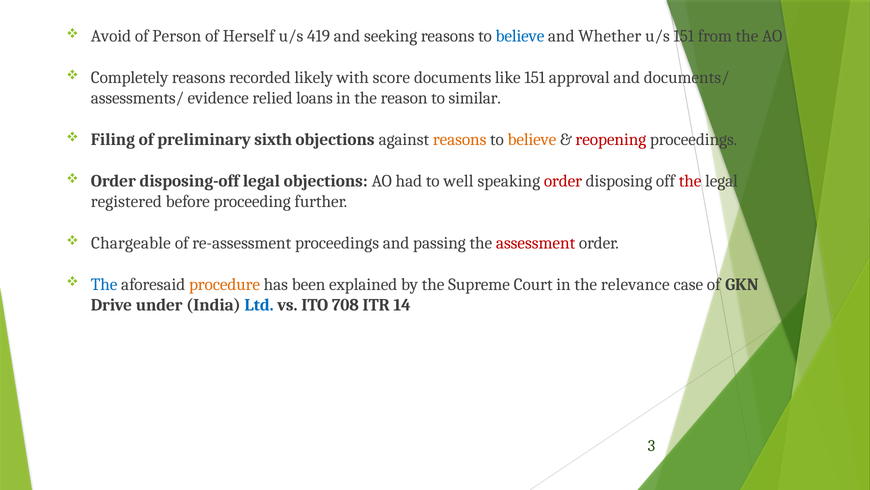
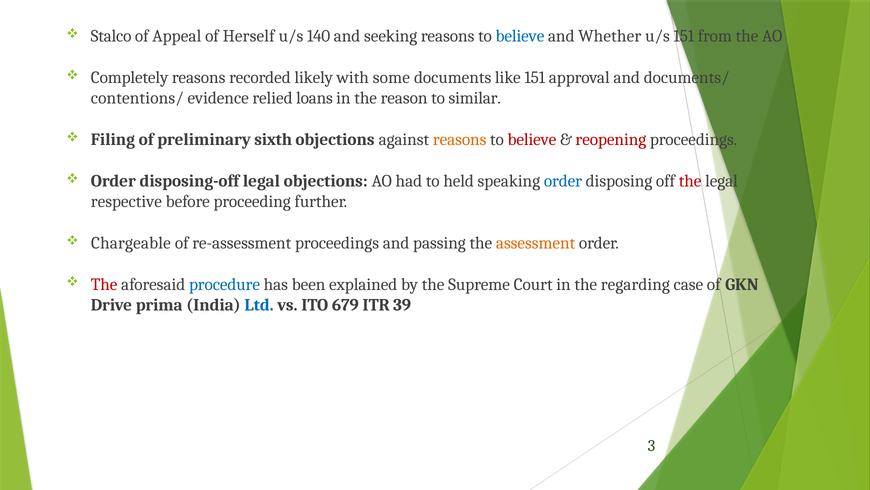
Avoid: Avoid -> Stalco (111, 36)
Person: Person -> Appeal (177, 36)
419: 419 -> 140 (319, 36)
score: score -> some (391, 78)
assessments/: assessments/ -> contentions/ (137, 98)
believe colour: orange -> red (532, 139)
well: well -> held (459, 181)
order colour: red -> blue (563, 181)
registered: registered -> respective (126, 201)
assessment colour: red -> orange (536, 243)
The colour: blue -> red (104, 284)
procedure colour: orange -> blue (225, 284)
relevance: relevance -> regarding (635, 284)
under: under -> prima (159, 305)
708: 708 -> 679 (345, 305)
14: 14 -> 39 (402, 305)
